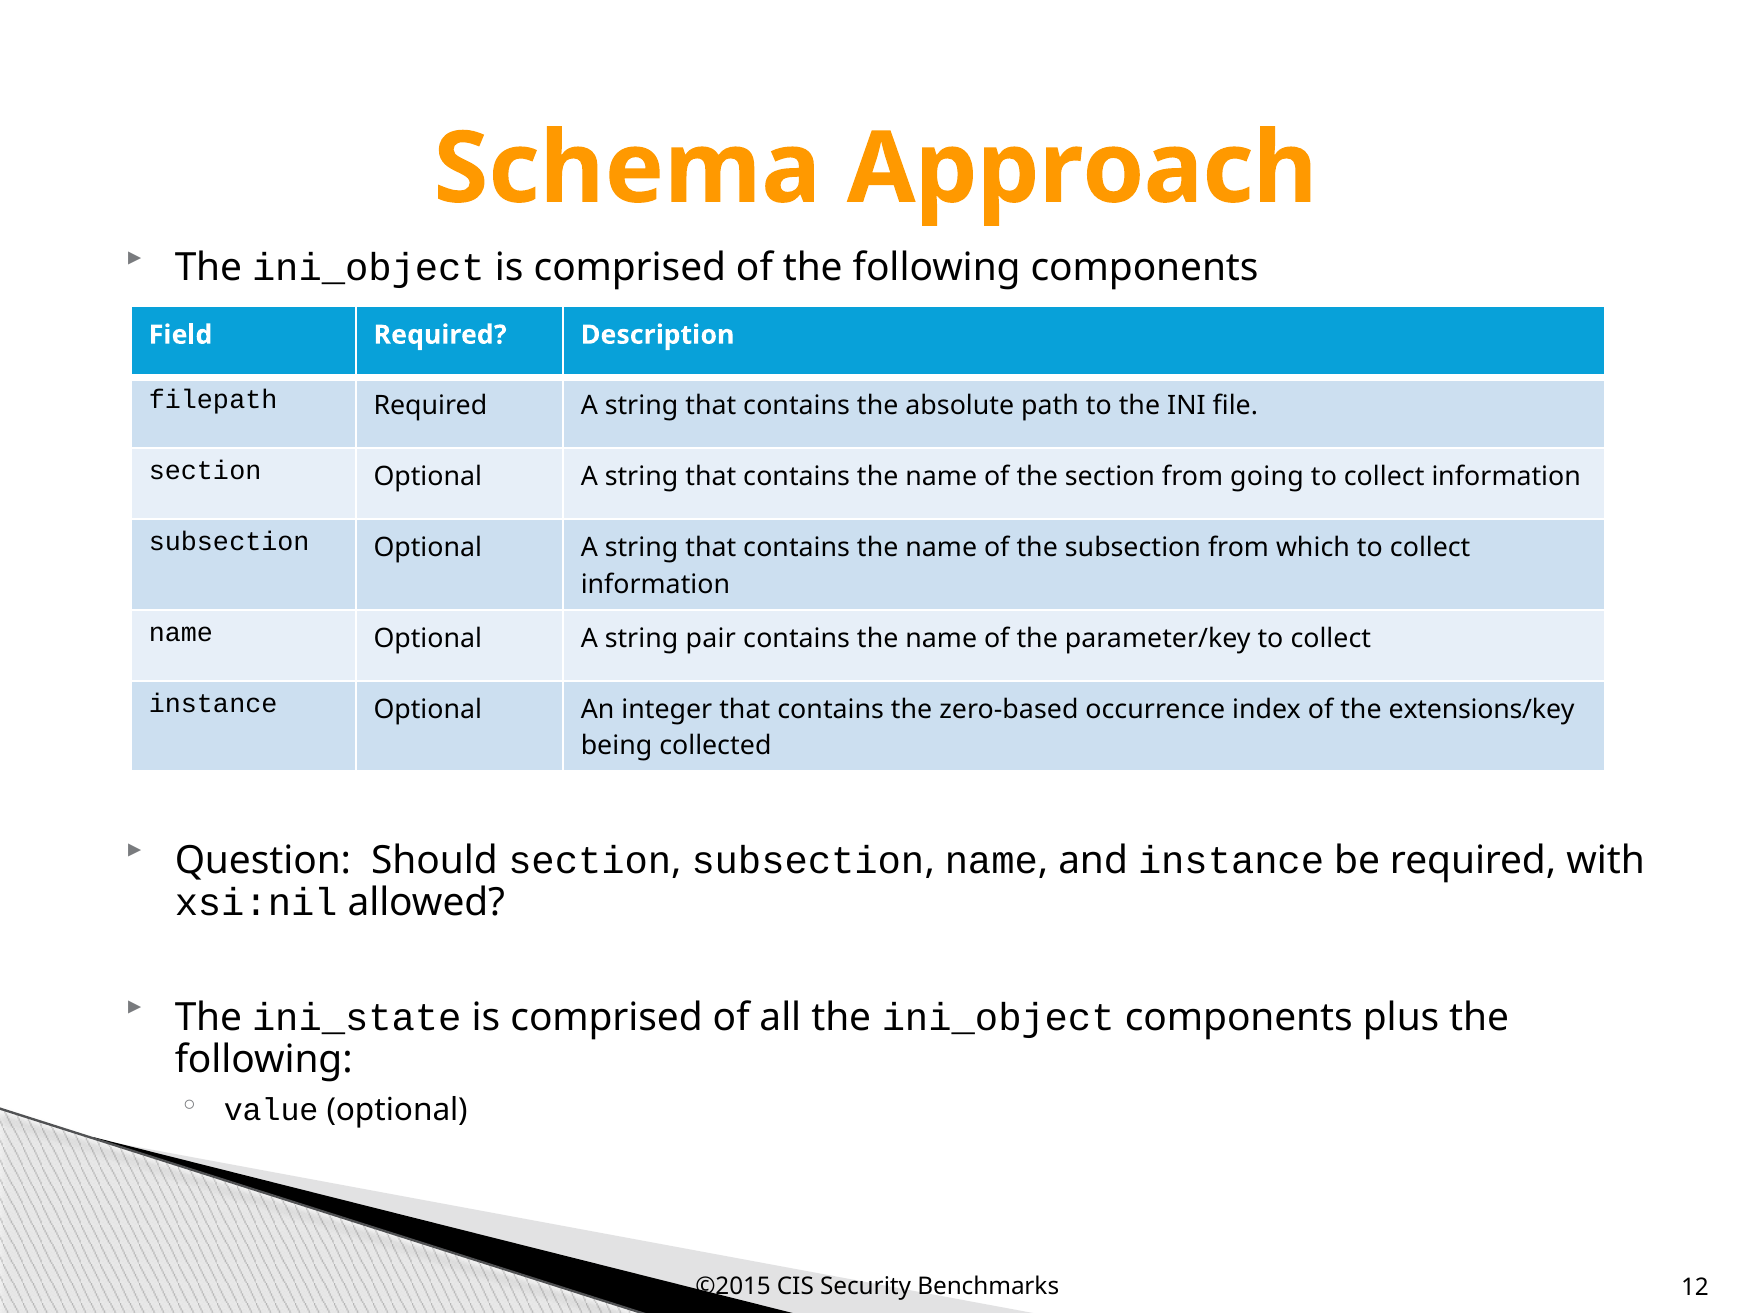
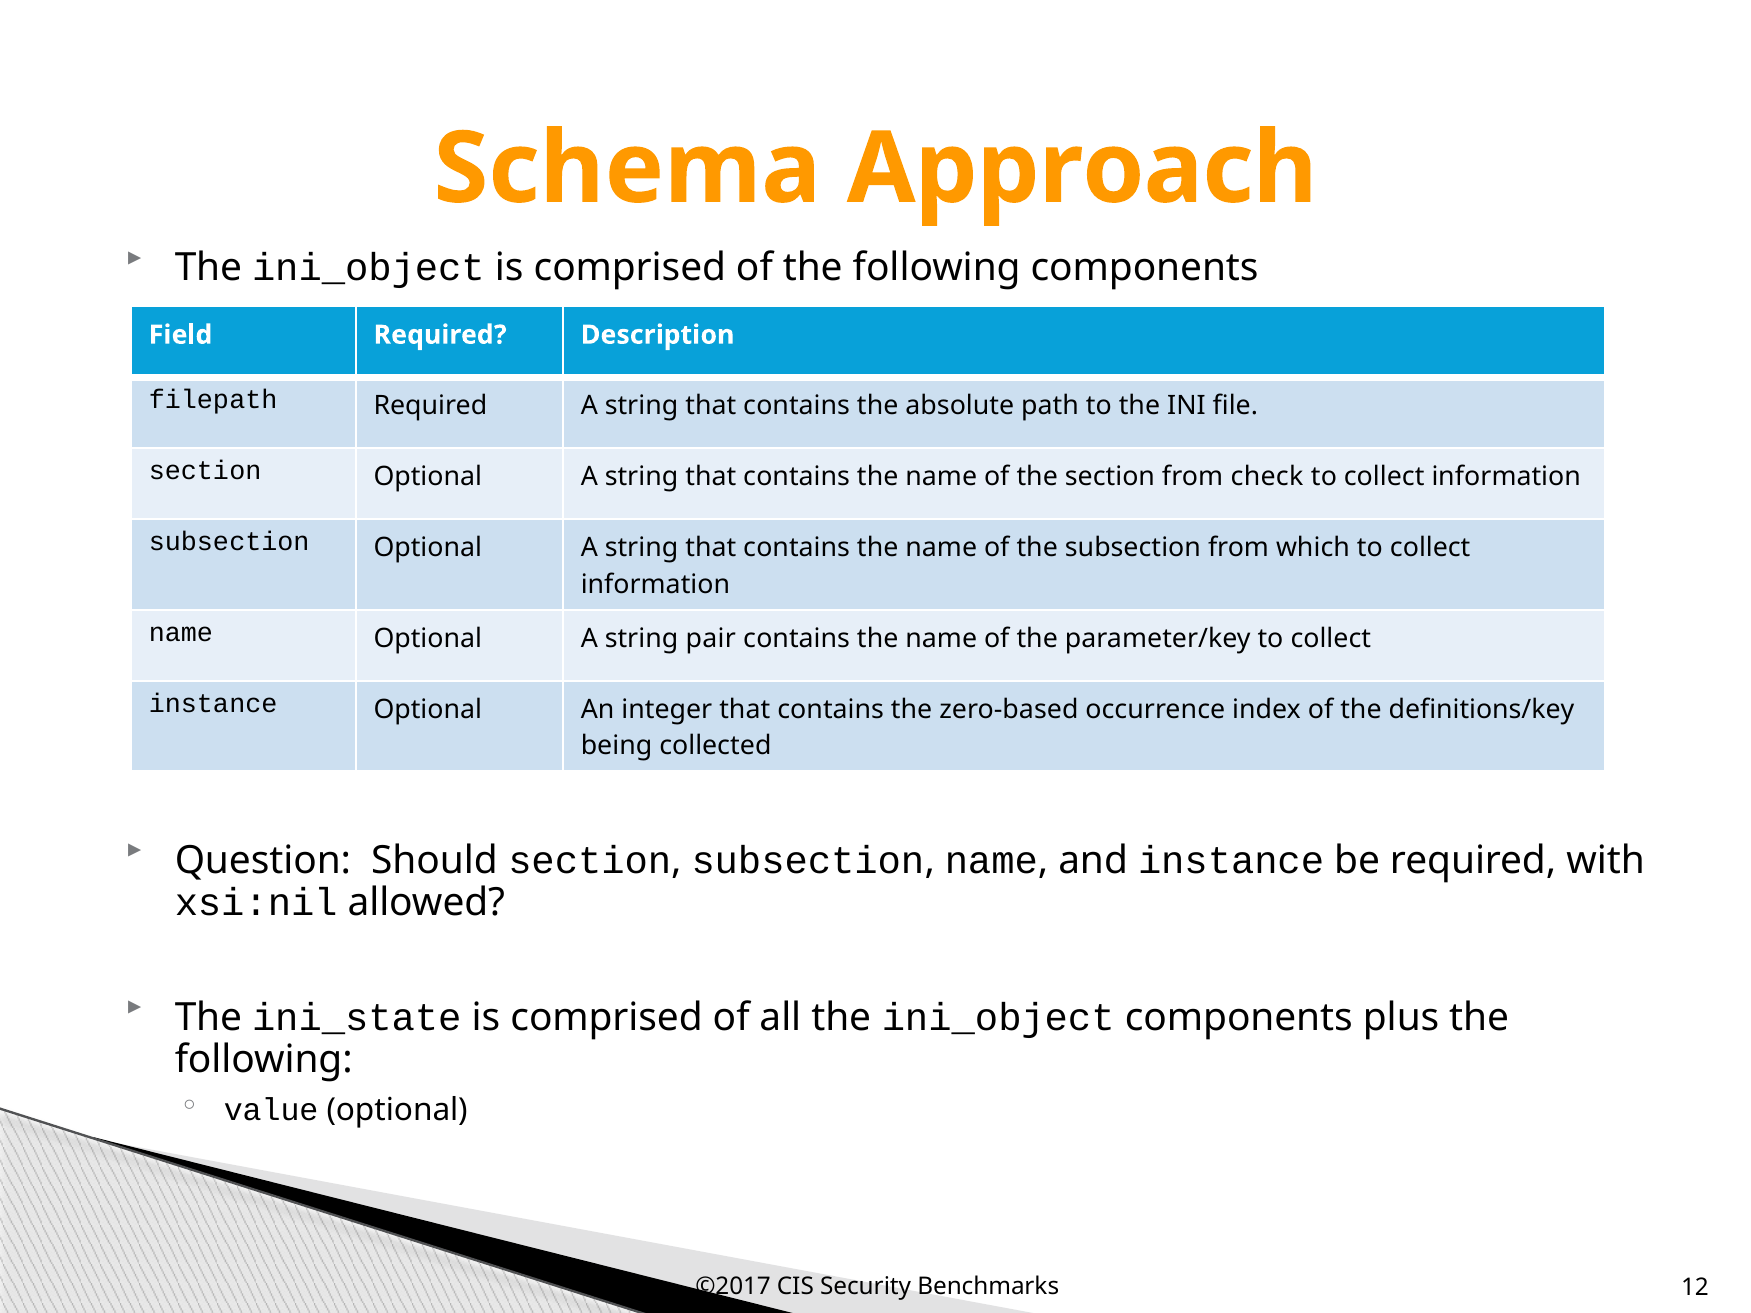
going: going -> check (1267, 477)
extensions/key: extensions/key -> definitions/key (1482, 709)
©2015: ©2015 -> ©2017 (733, 1287)
